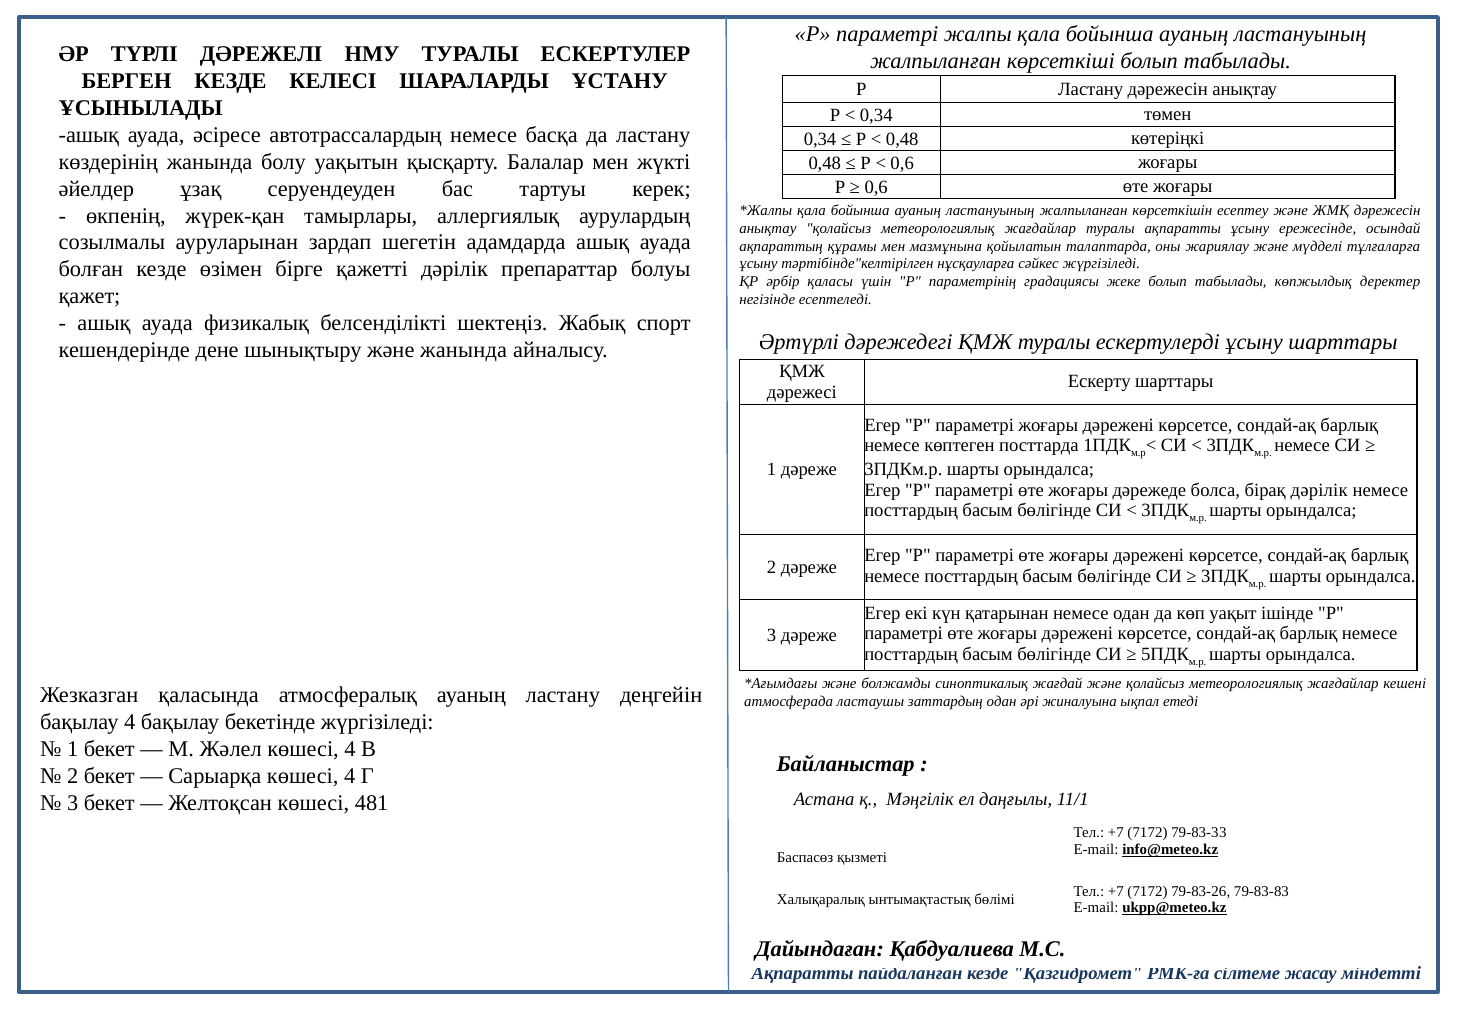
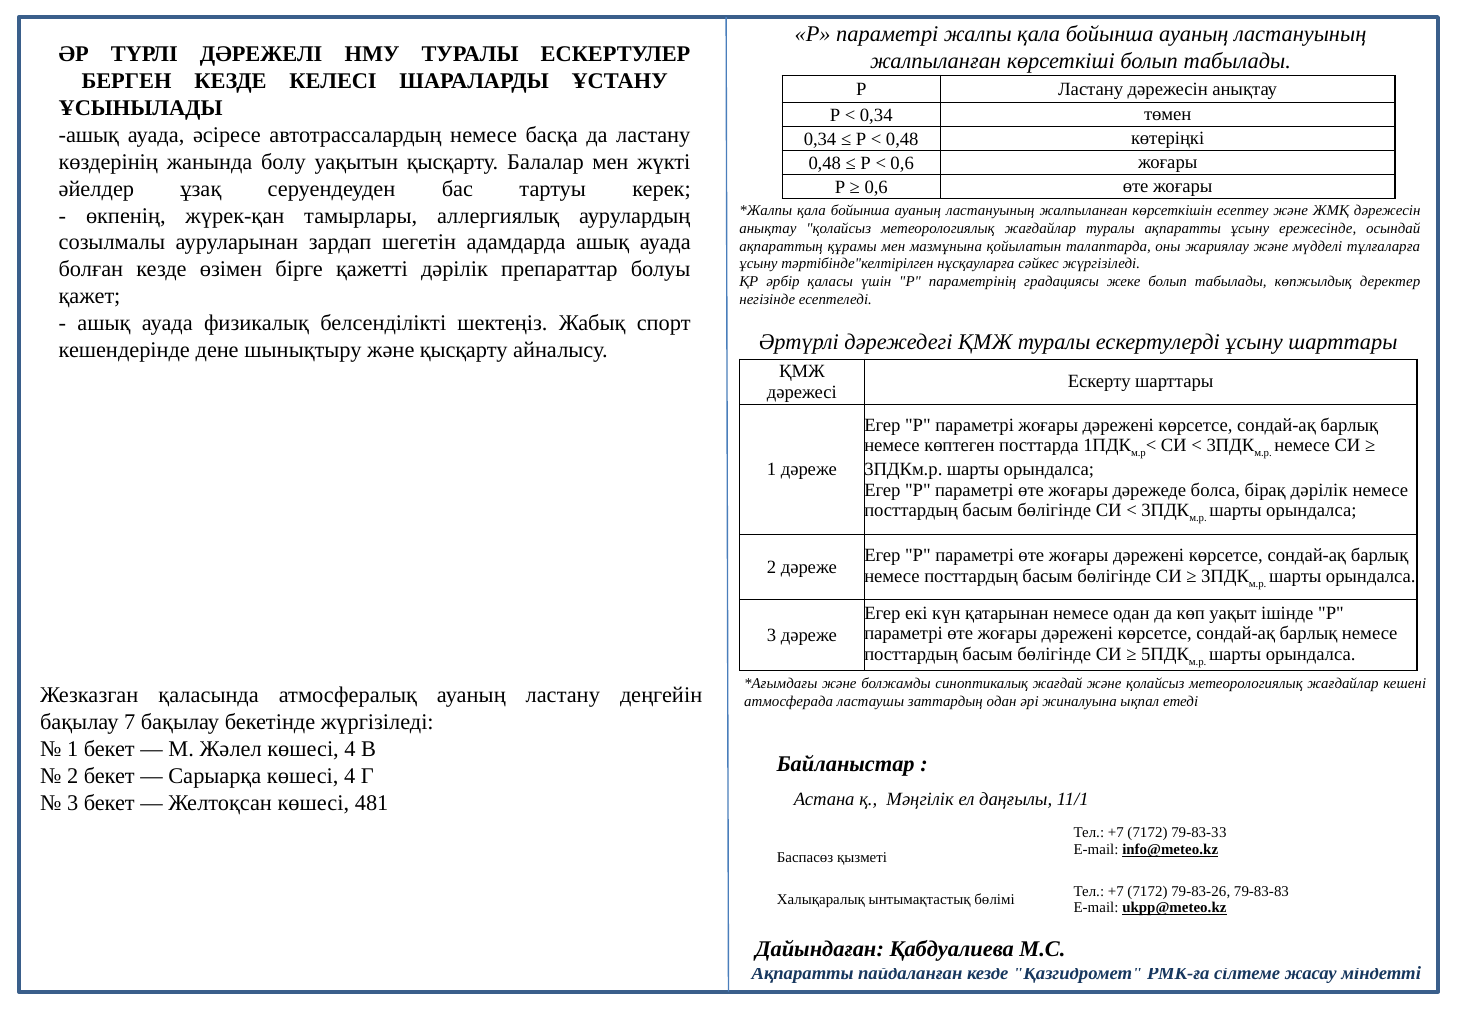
және жанында: жанында -> қысқарту (464, 350)
бақылау 4: 4 -> 7 (130, 722)
